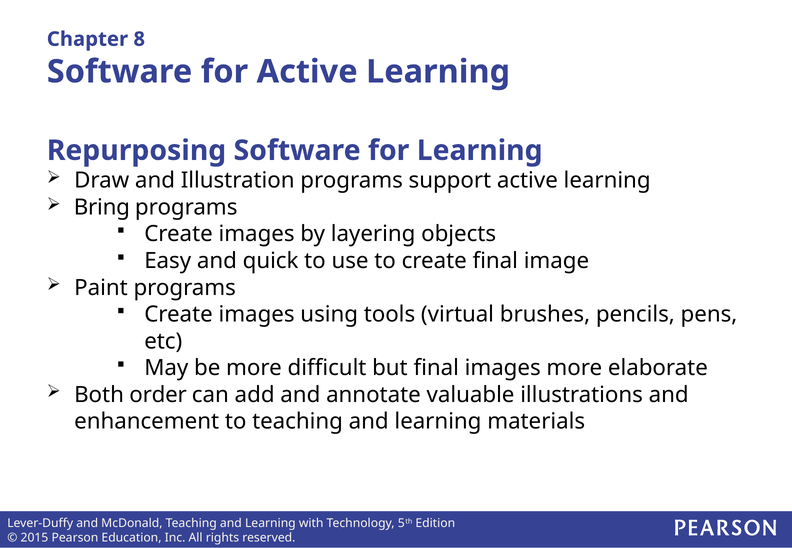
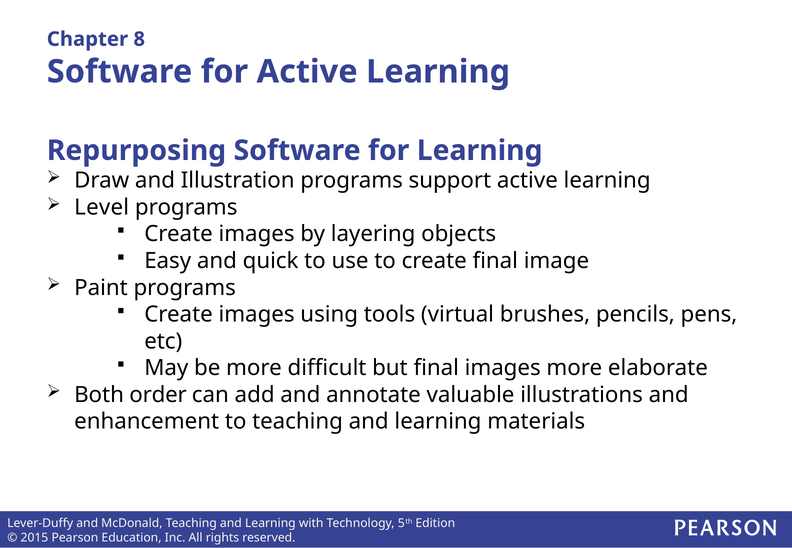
Bring: Bring -> Level (102, 207)
